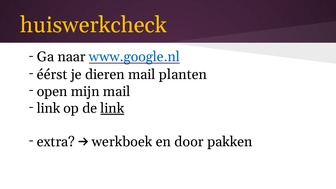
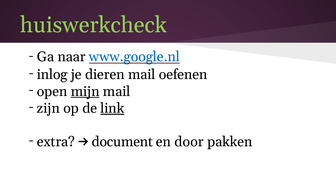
huiswerkcheck colour: yellow -> light green (93, 25)
éérst: éérst -> inlog (52, 75)
planten: planten -> oefenen (183, 75)
mijn underline: none -> present (85, 91)
link: link -> zijn (48, 108)
werkboek: werkboek -> document (122, 142)
